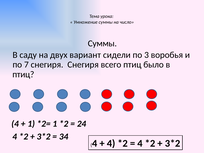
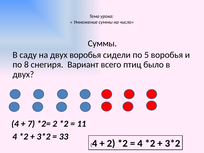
двух вариант: вариант -> воробья (85, 55)
3: 3 -> 5 (147, 55)
7: 7 -> 8 (26, 65)
снегиря Снегиря: Снегиря -> Вариант (83, 65)
птиц: птиц -> двух (23, 74)
1: 1 -> 7 (31, 124)
1: 1 -> 2 (55, 124)
24: 24 -> 11 (82, 124)
34: 34 -> 33 (64, 137)
4: 4 -> 2 (111, 143)
